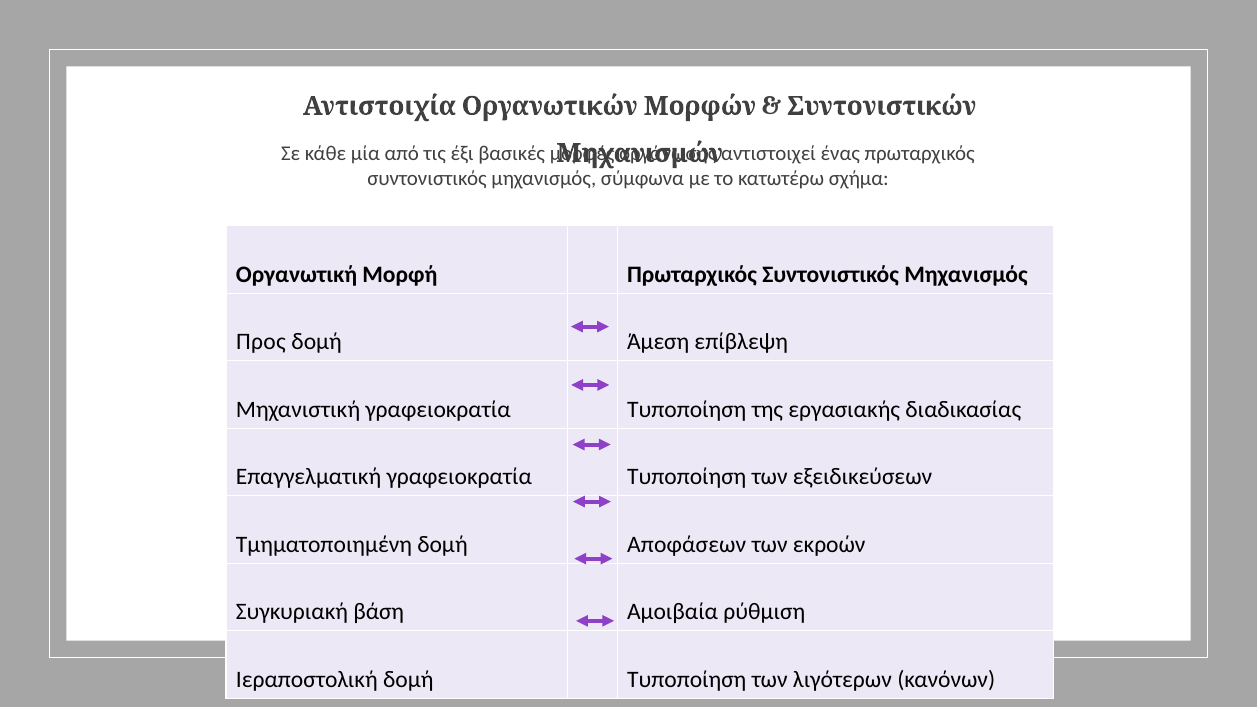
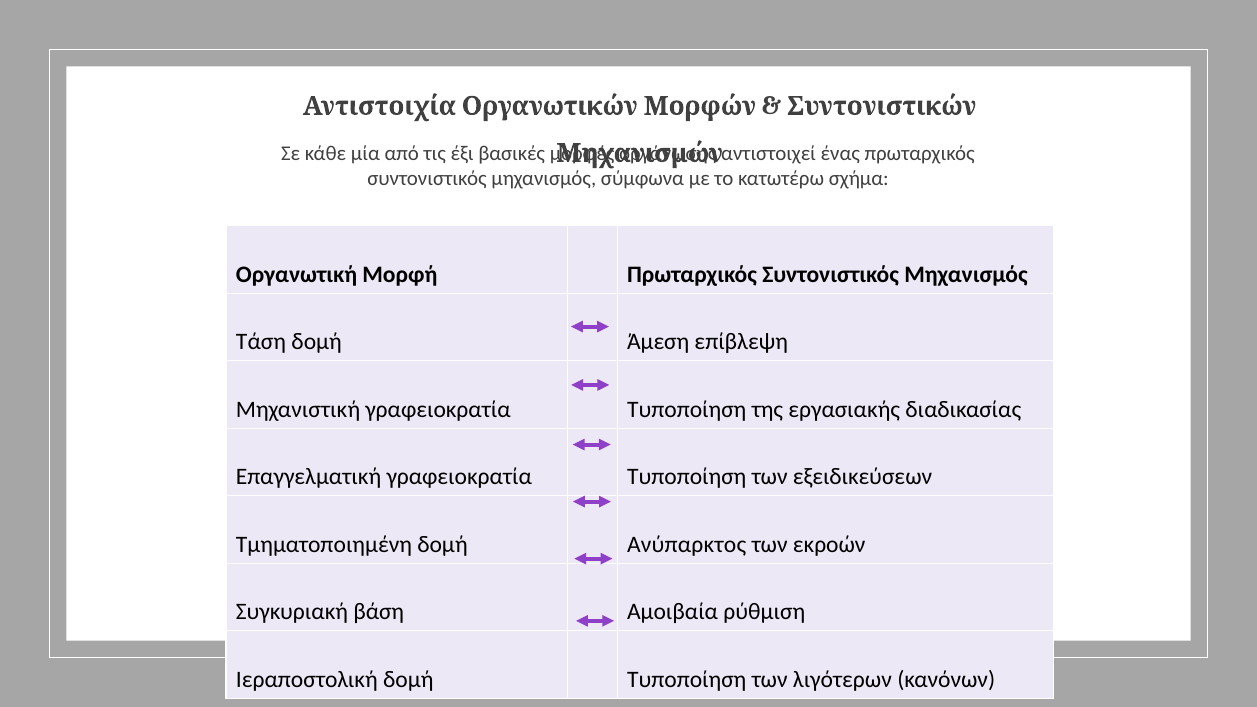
Προς: Προς -> Τάση (261, 342)
Αποφάσεων: Αποφάσεων -> Ανύπαρκτος (687, 544)
